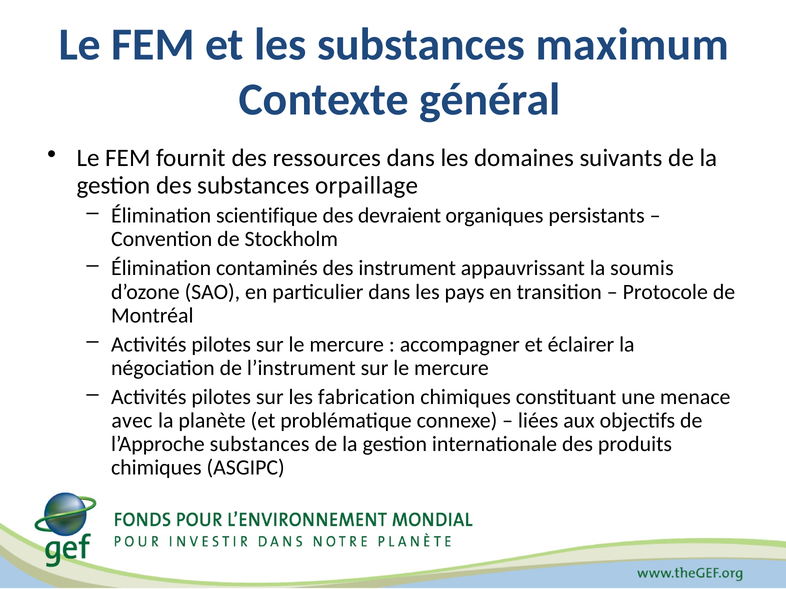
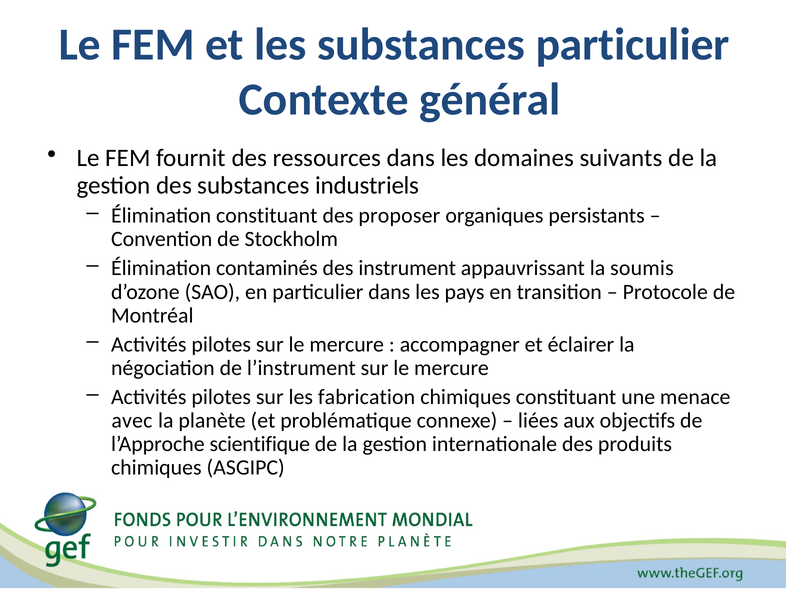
substances maximum: maximum -> particulier (633, 44)
orpaillage: orpaillage -> industriels (367, 185)
Élimination scientifique: scientifique -> constituant (267, 216)
devraient: devraient -> proposer (399, 216)
l’Approche substances: substances -> scientifique (260, 445)
